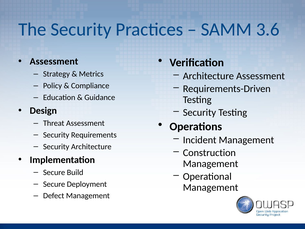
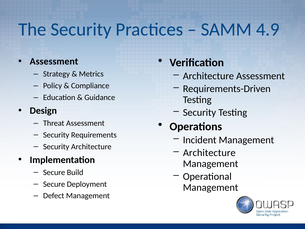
3.6: 3.6 -> 4.9 (268, 30)
Construction: Construction -> Architecture (209, 153)
